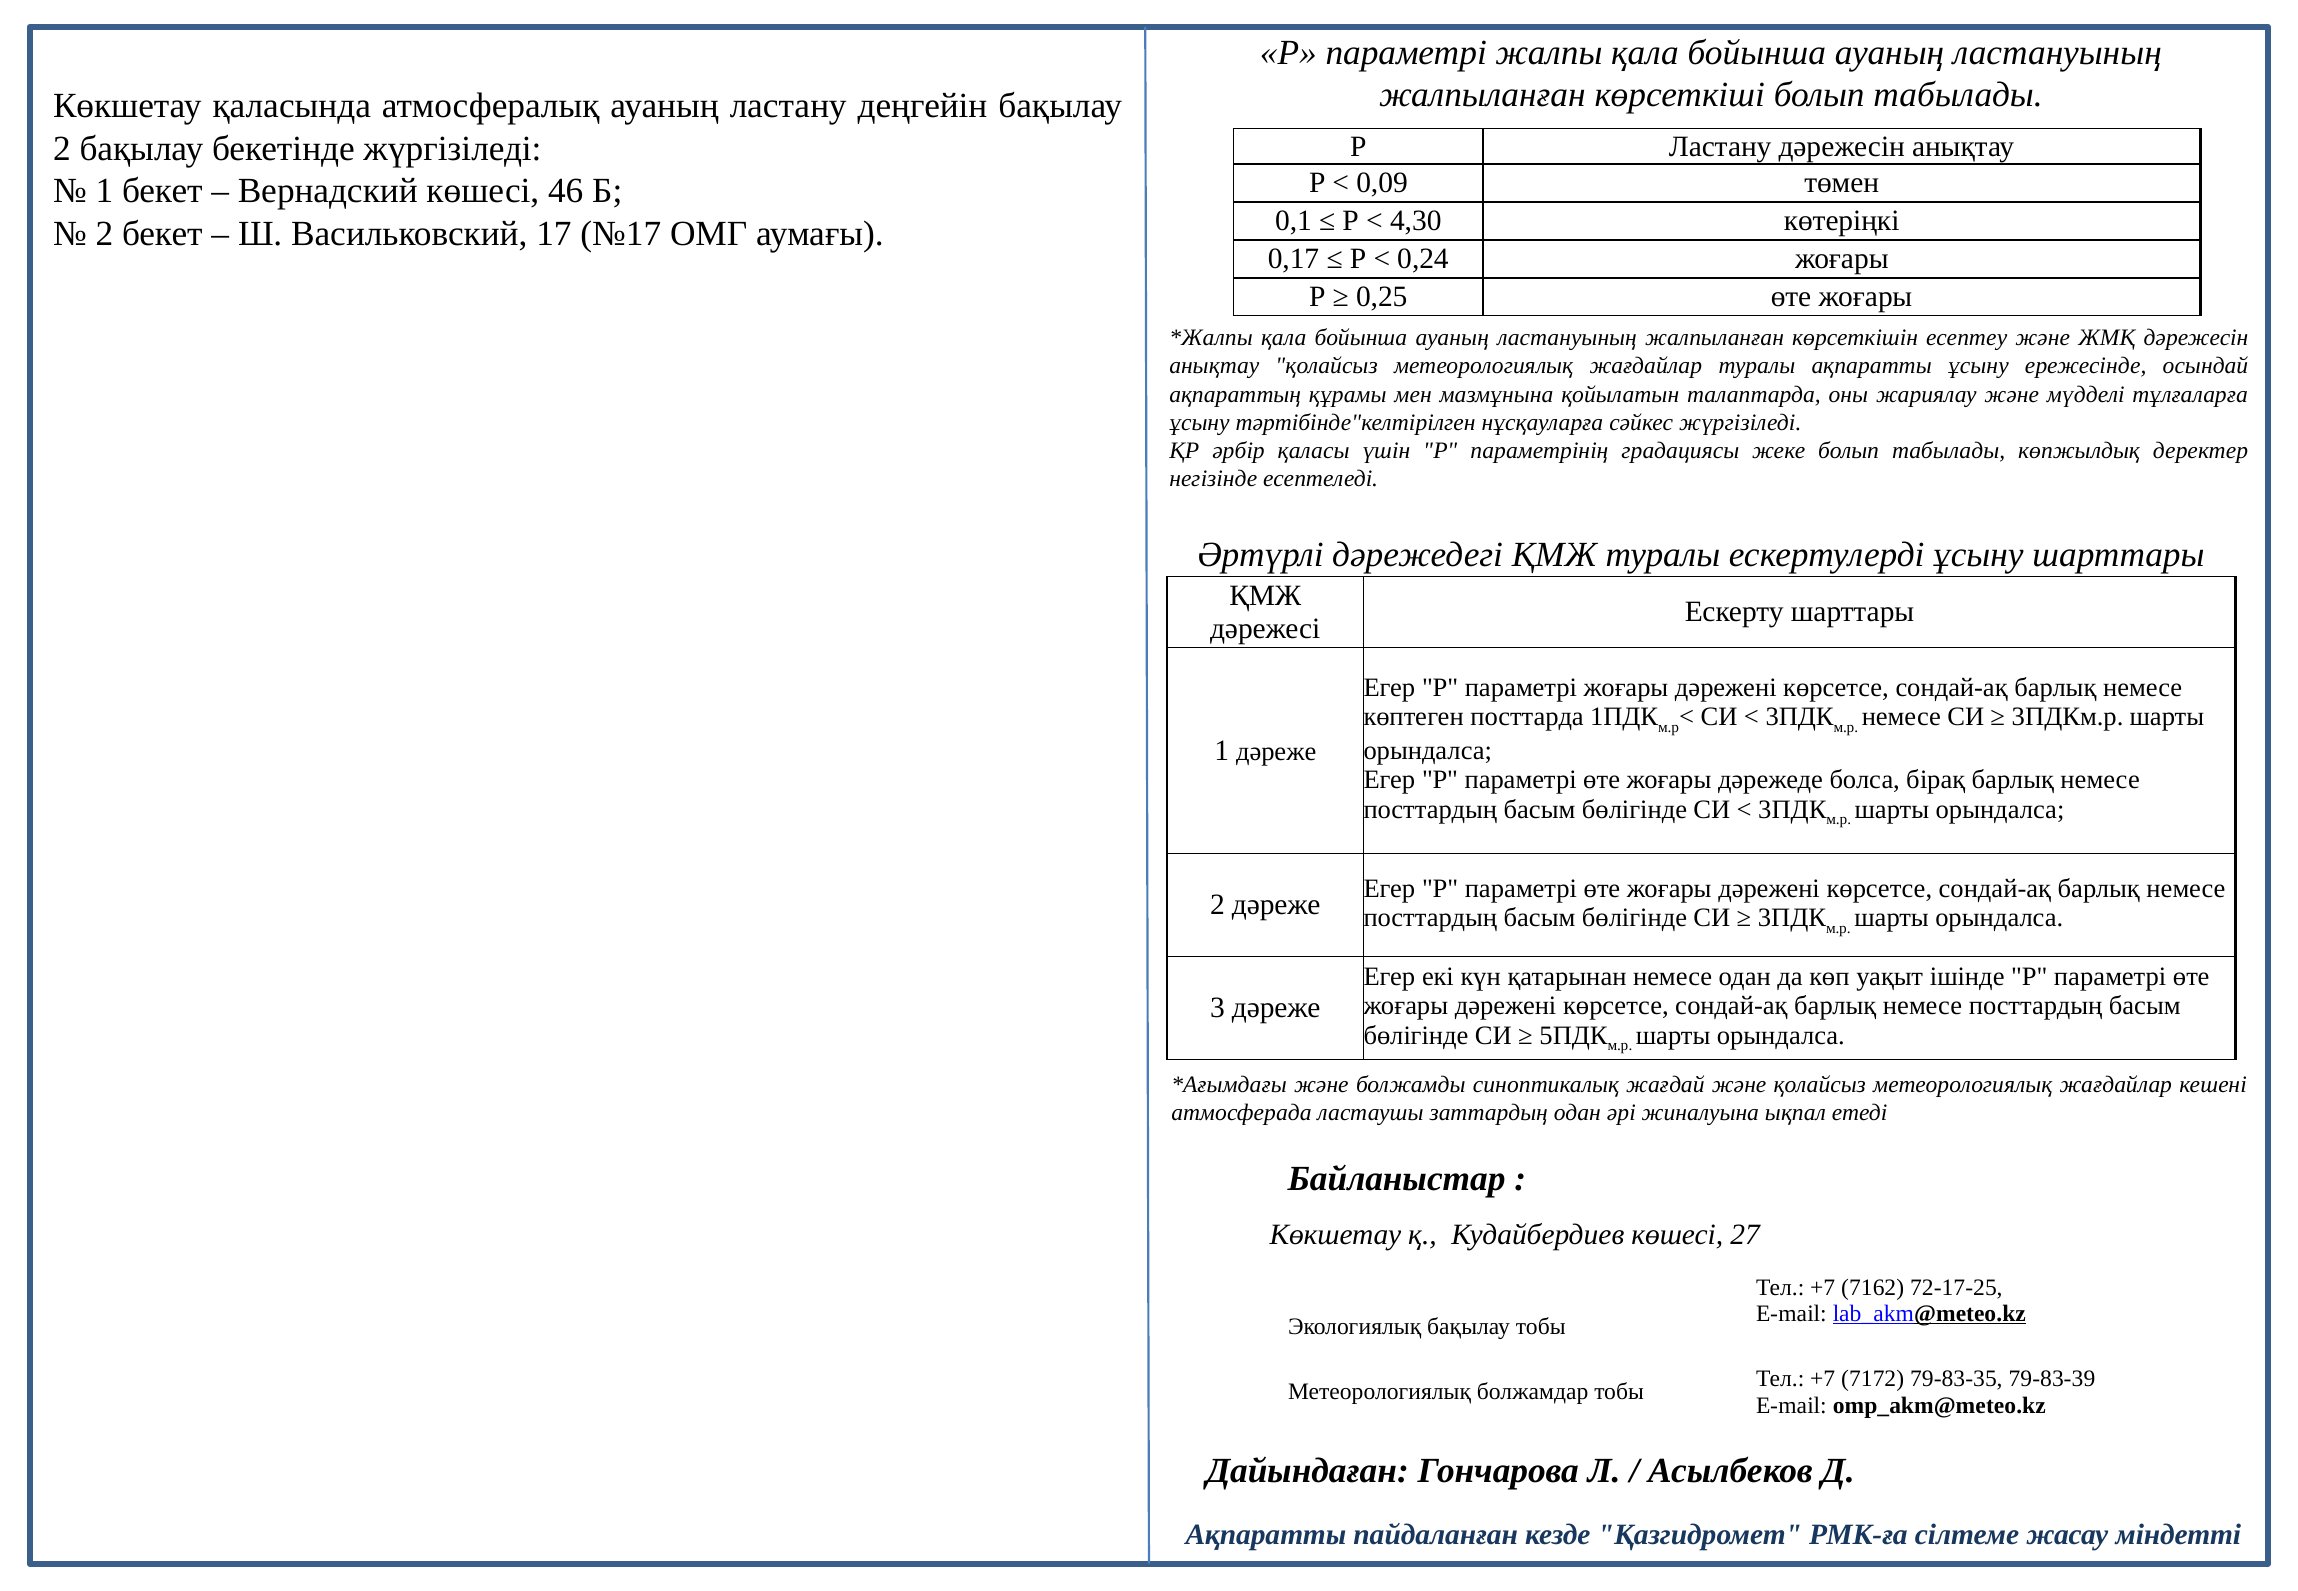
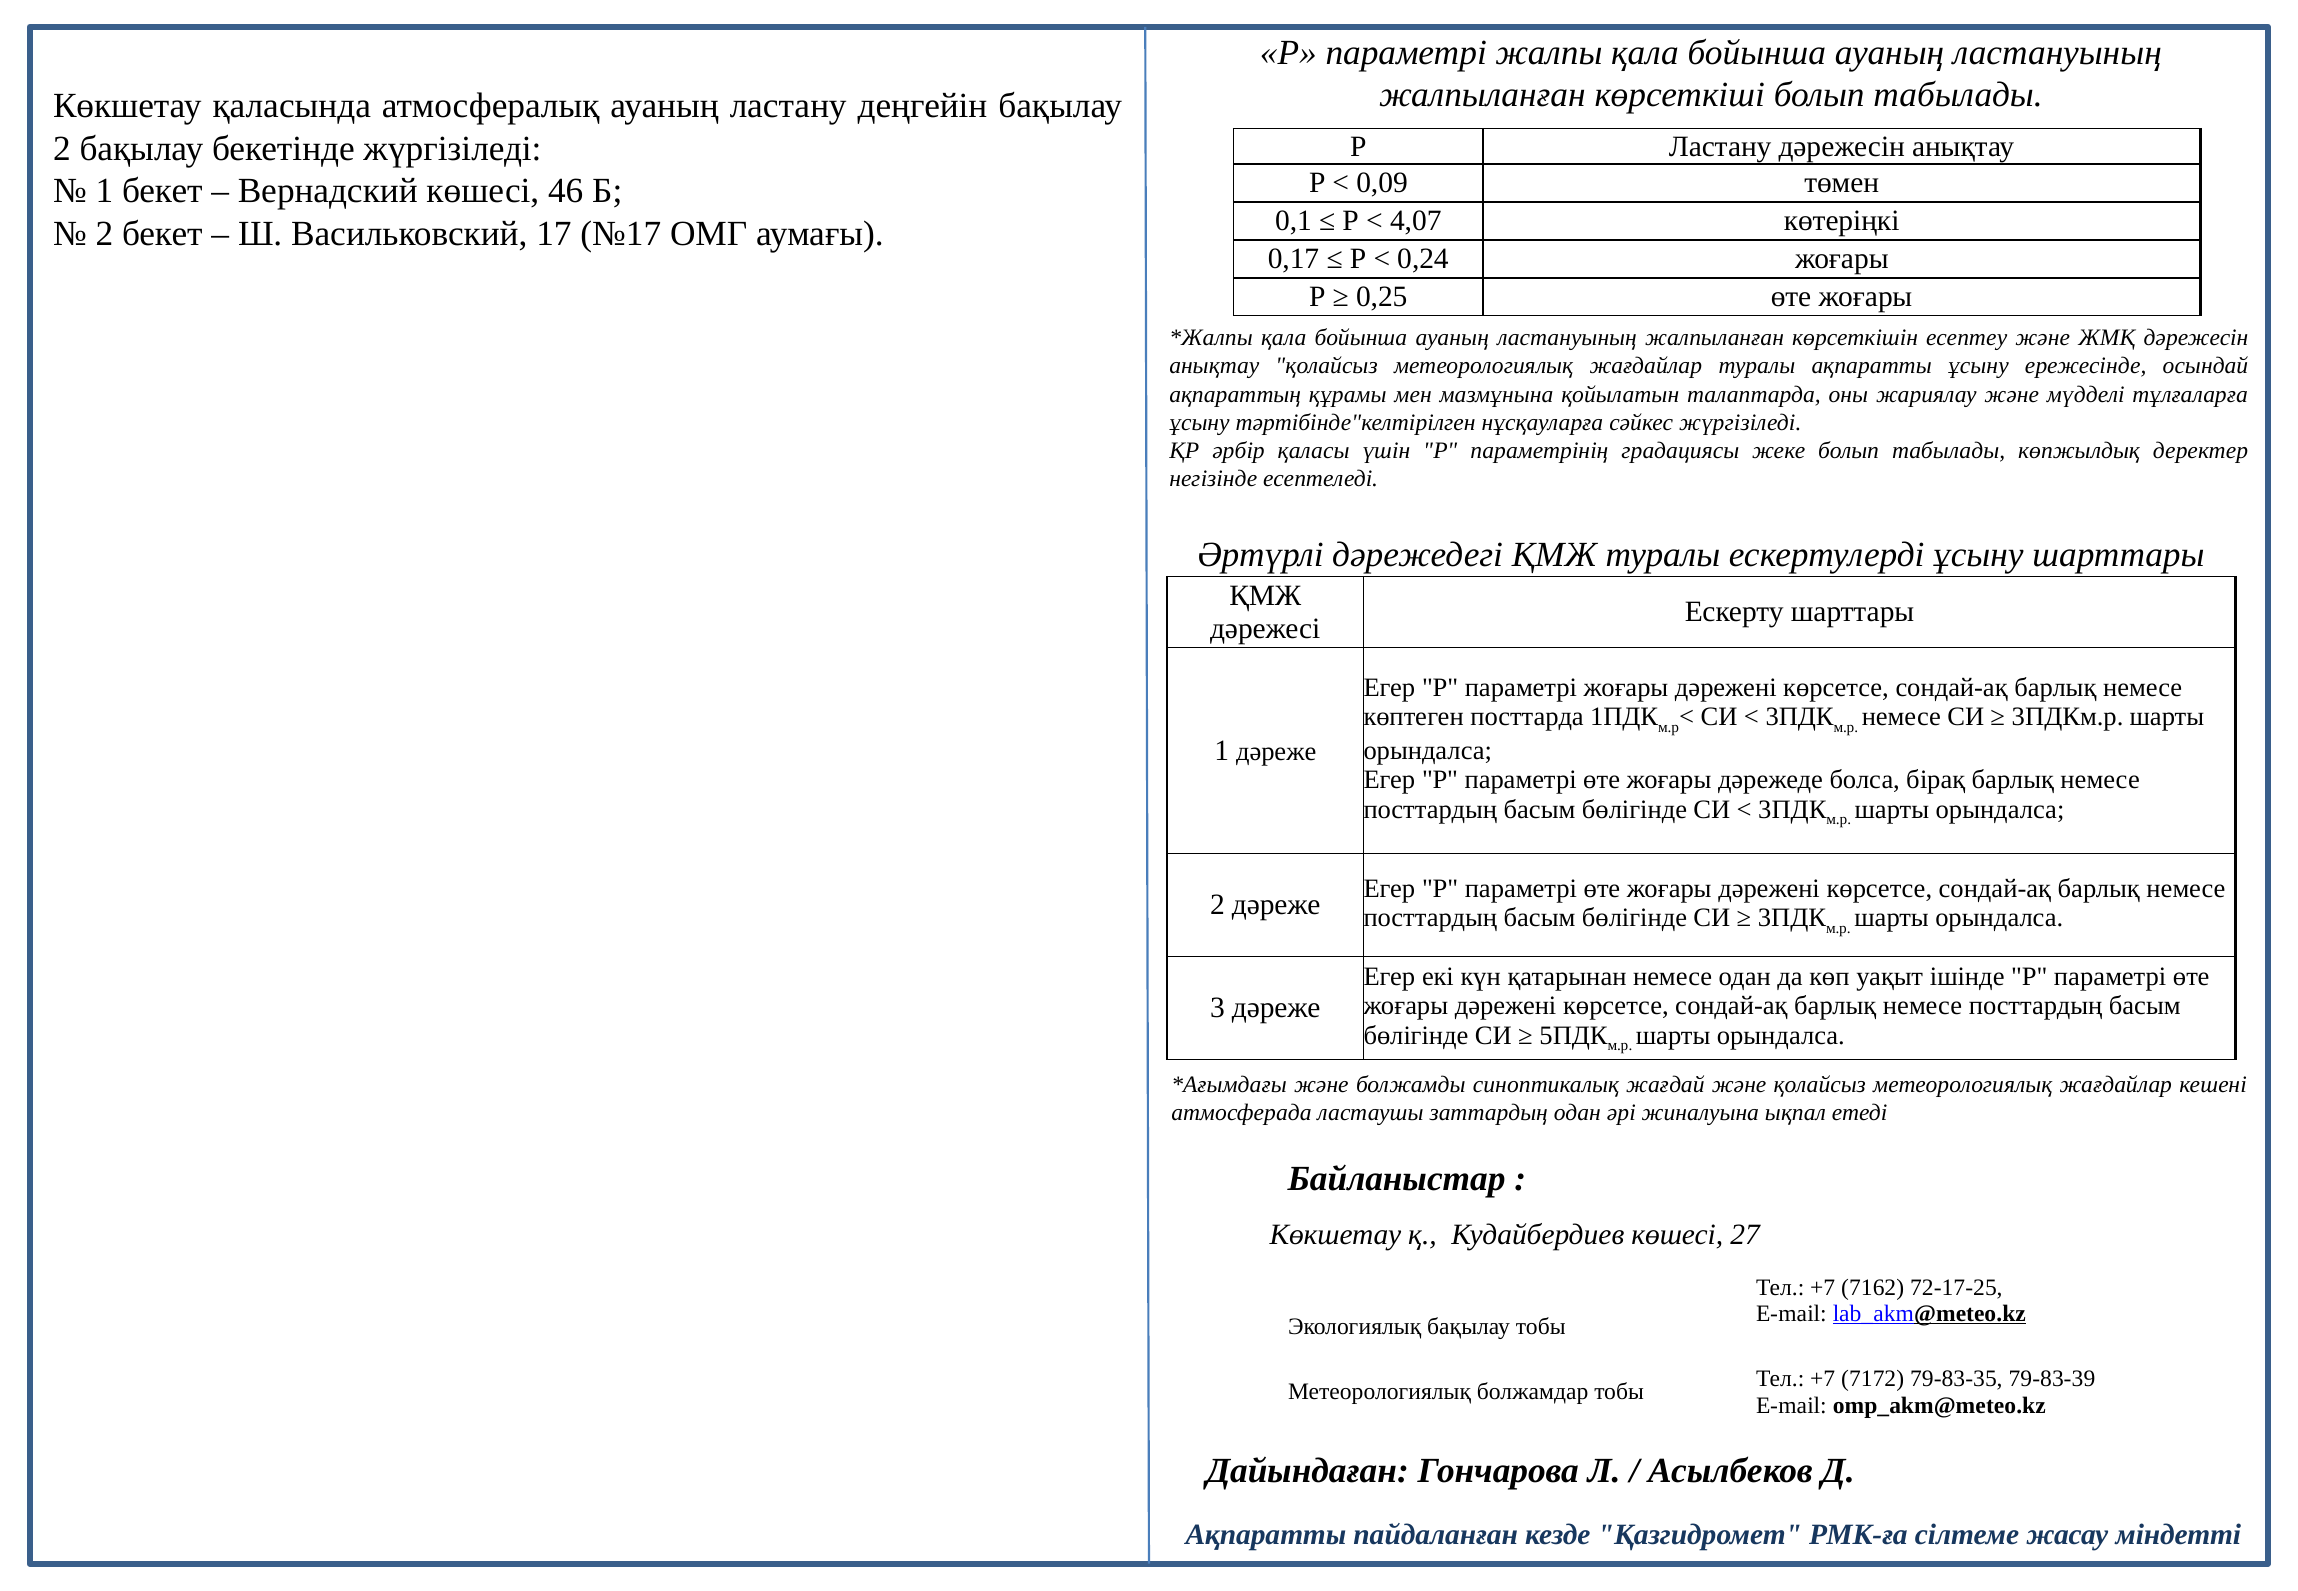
4,30: 4,30 -> 4,07 (1416, 221)
